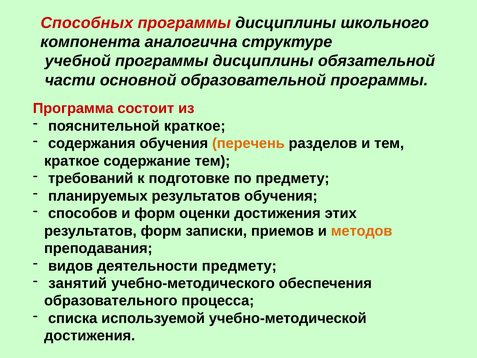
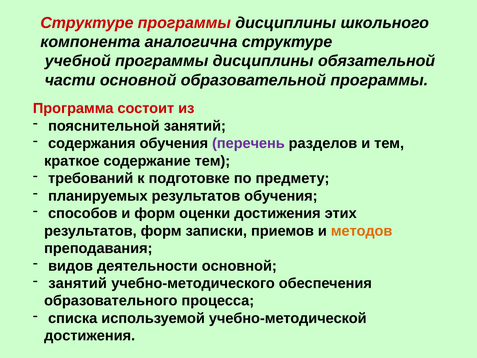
Способных: Способных -> Структуре (87, 23)
пояснительной краткое: краткое -> занятий (195, 126)
перечень colour: orange -> purple (248, 143)
деятельности предмету: предмету -> основной (239, 266)
